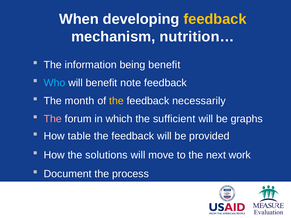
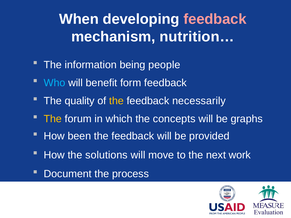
feedback colour: yellow -> pink (215, 19)
being benefit: benefit -> people (164, 65)
note: note -> form (131, 83)
month: month -> quality (80, 101)
The colour: pink -> yellow (53, 119)
sufficient: sufficient -> concepts (174, 119)
table: table -> been (79, 136)
